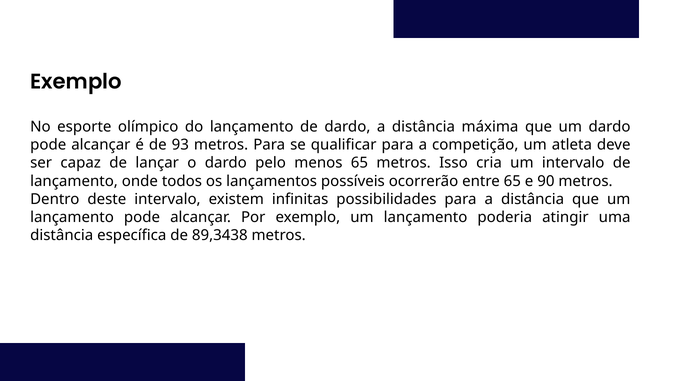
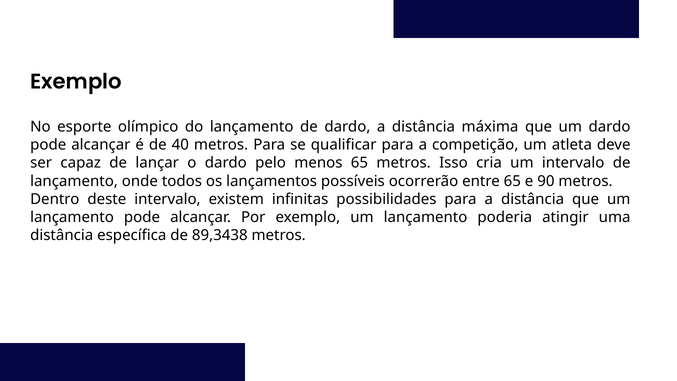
93: 93 -> 40 (180, 145)
